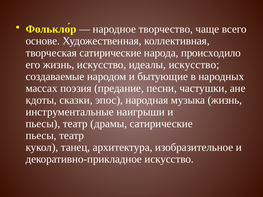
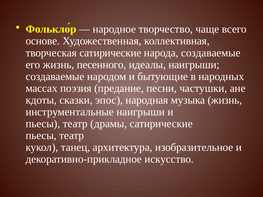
народа происходило: происходило -> создаваемые (211, 53)
жизнь искусство: искусство -> песенного (102, 65)
идеалы искусство: искусство -> наигрыши (194, 65)
